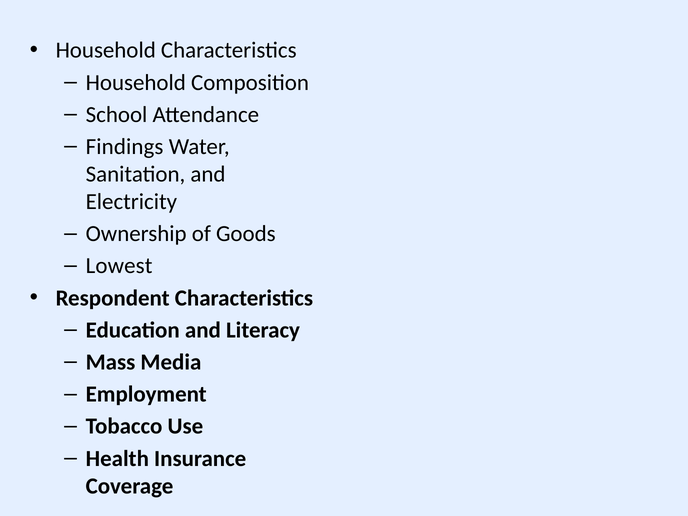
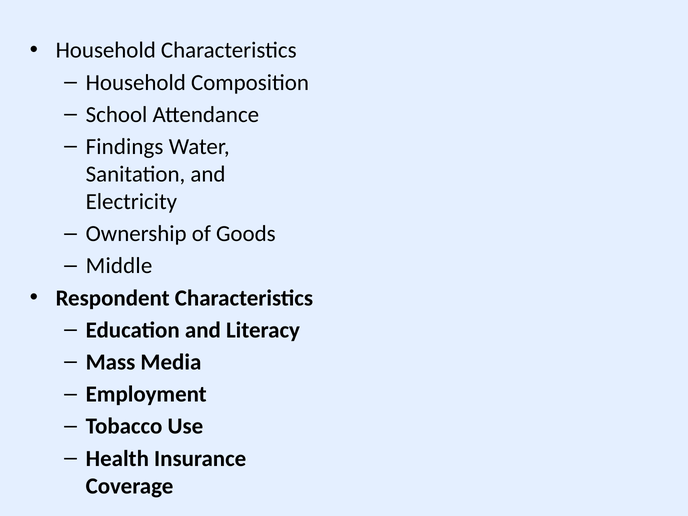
Lowest: Lowest -> Middle (119, 266)
